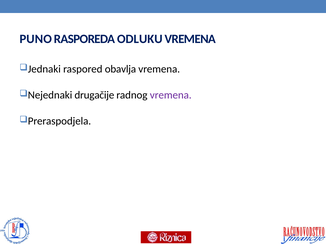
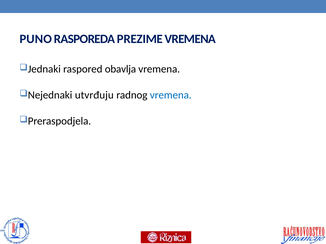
ODLUKU: ODLUKU -> PREZIME (140, 39)
drugačije: drugačije -> utvrđuju (94, 95)
vremena colour: purple -> blue (171, 95)
